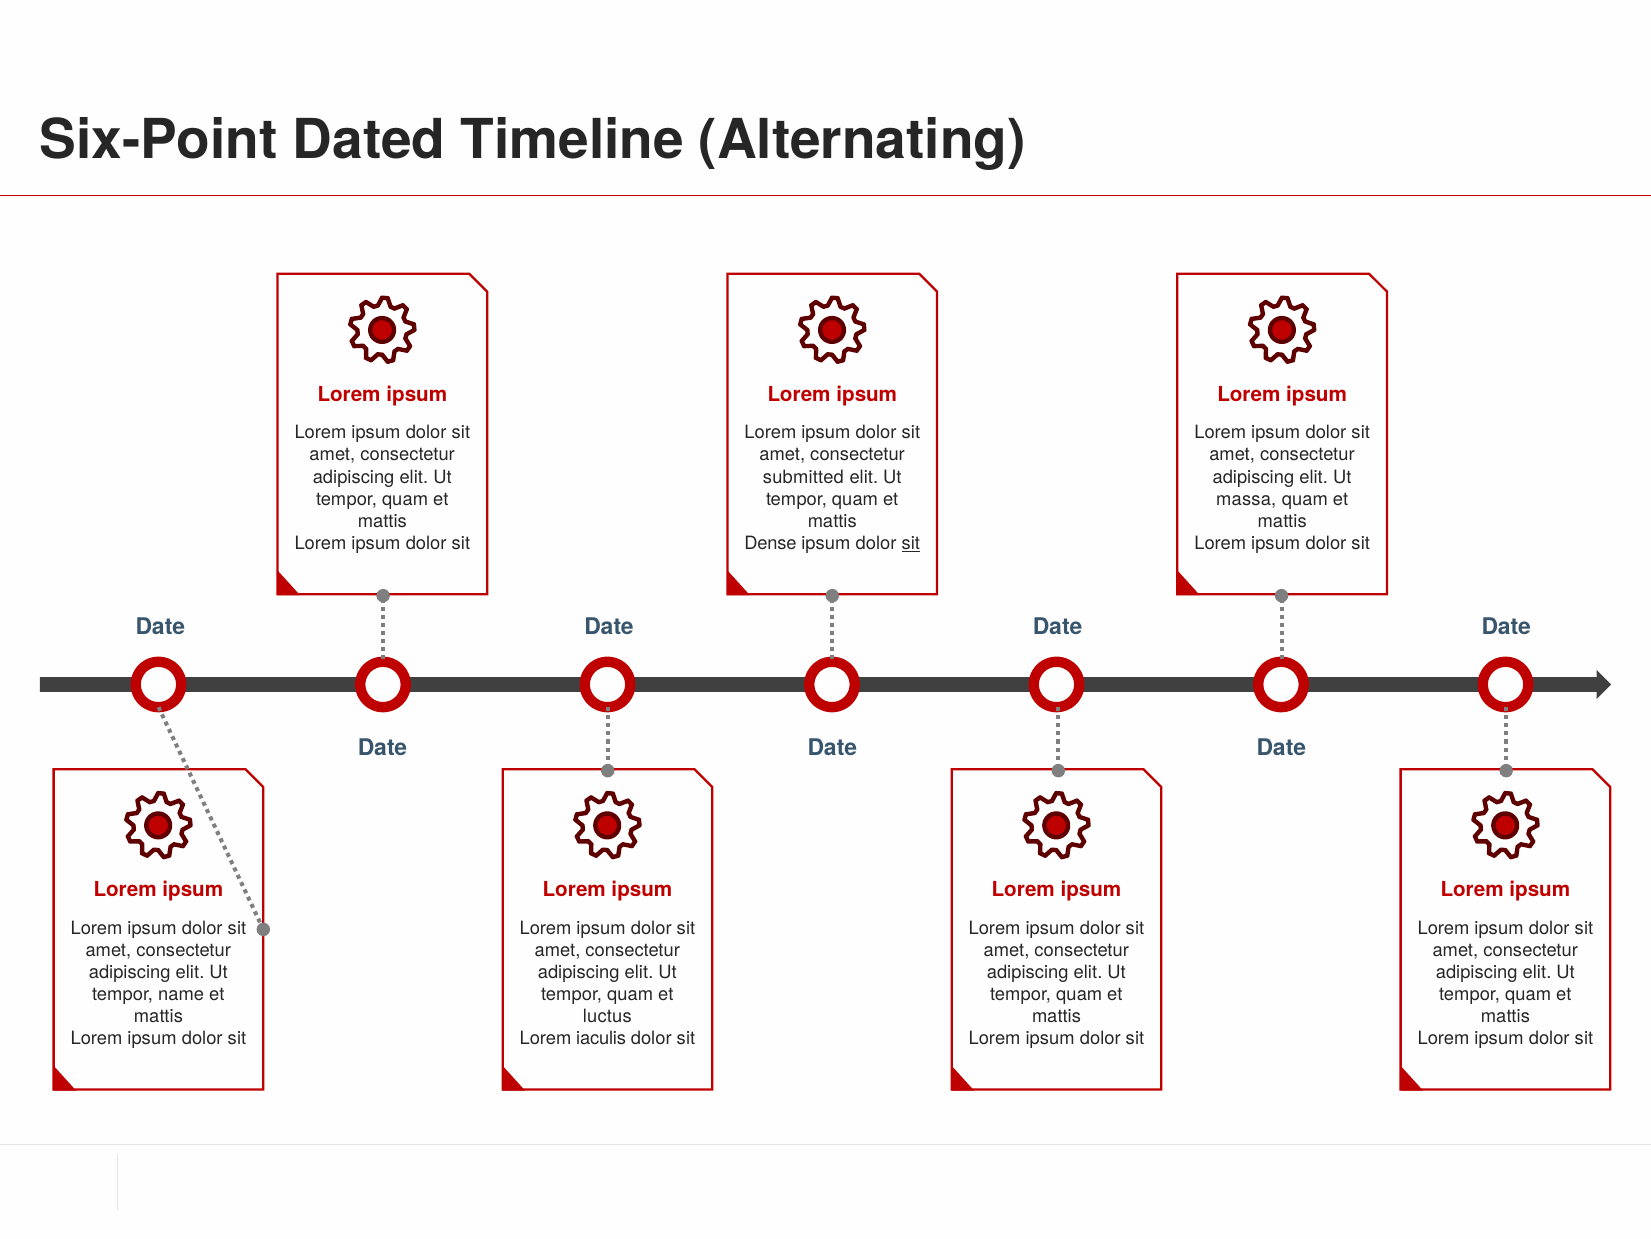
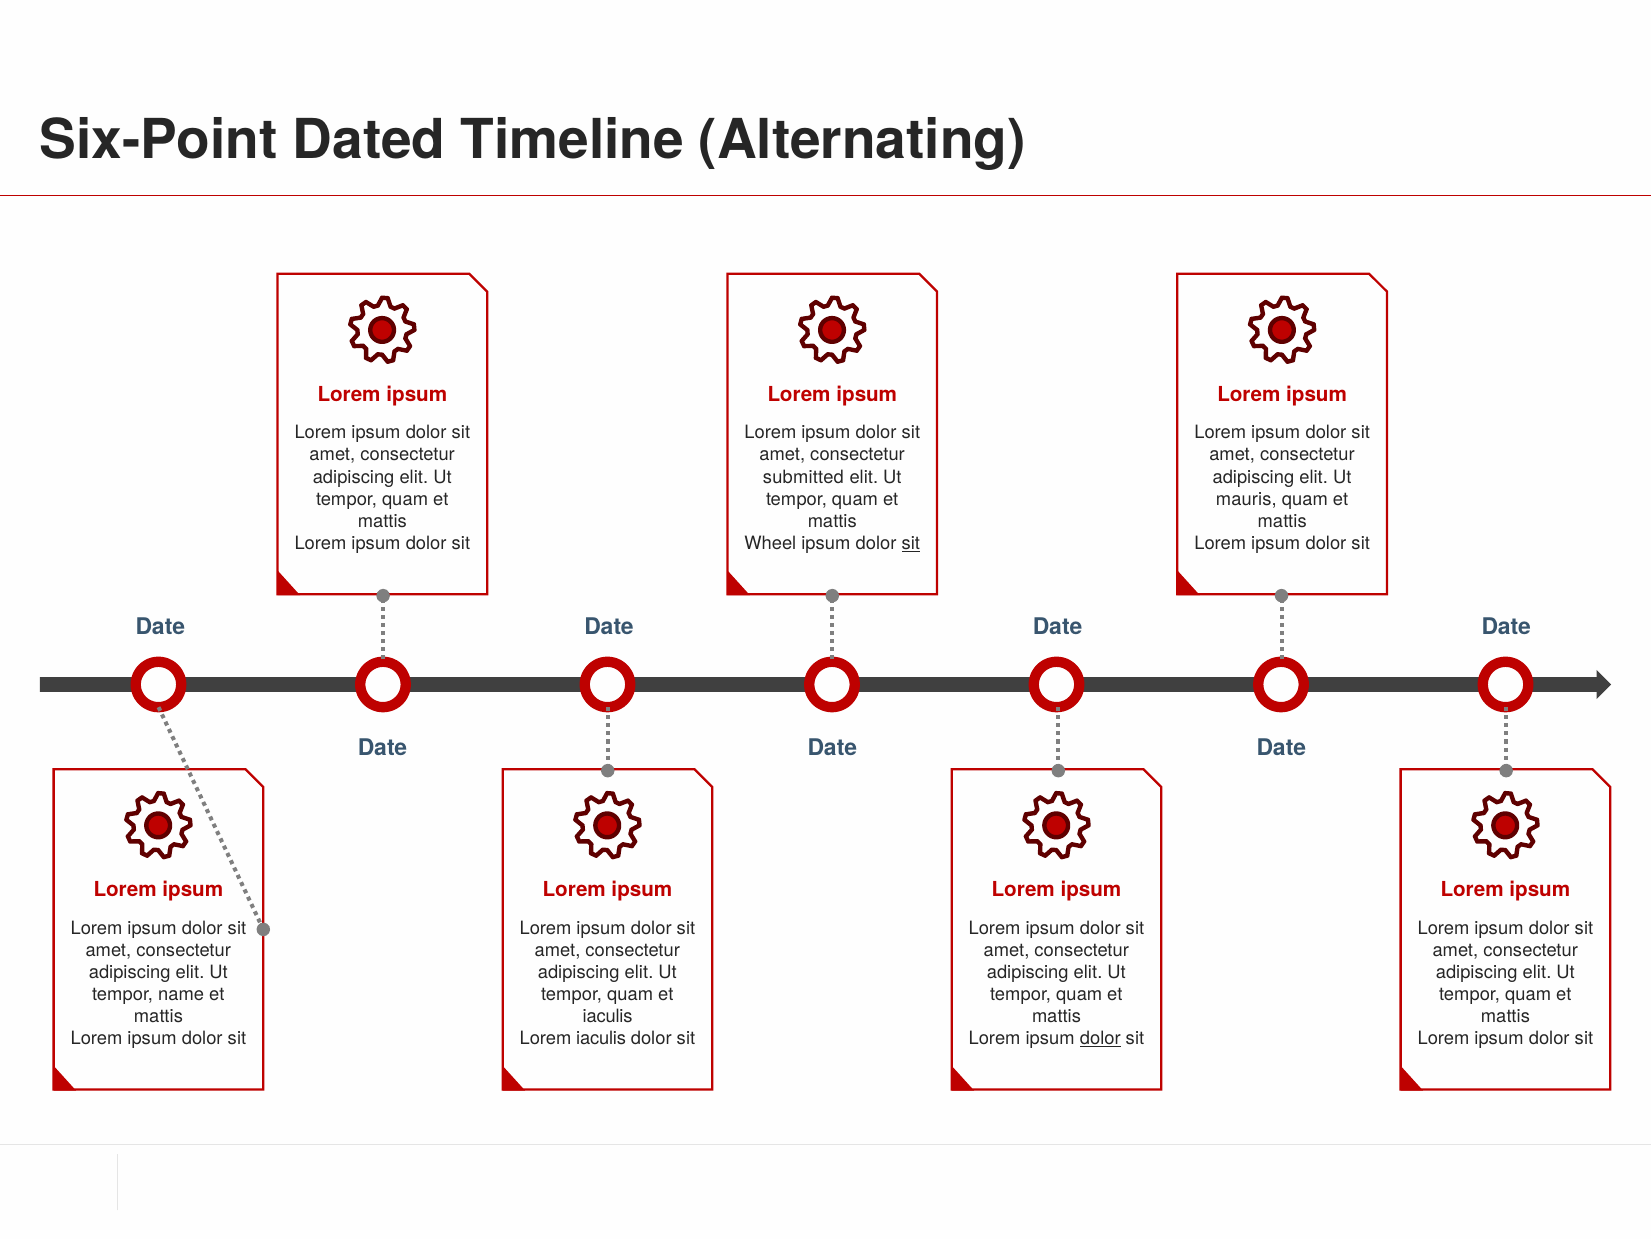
massa: massa -> mauris (1246, 499)
Dense: Dense -> Wheel (770, 543)
luctus: luctus -> iaculis (608, 1016)
dolor underline: none -> present (1100, 1038)
